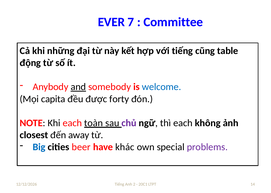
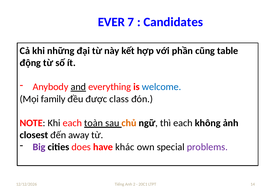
Committee: Committee -> Candidates (173, 22)
với tiếng: tiếng -> phần (182, 51)
somebody: somebody -> everything (110, 87)
capita: capita -> family (53, 99)
forty: forty -> class (119, 99)
chủ colour: purple -> orange (129, 123)
Big colour: blue -> purple (39, 147)
beer: beer -> does (81, 147)
